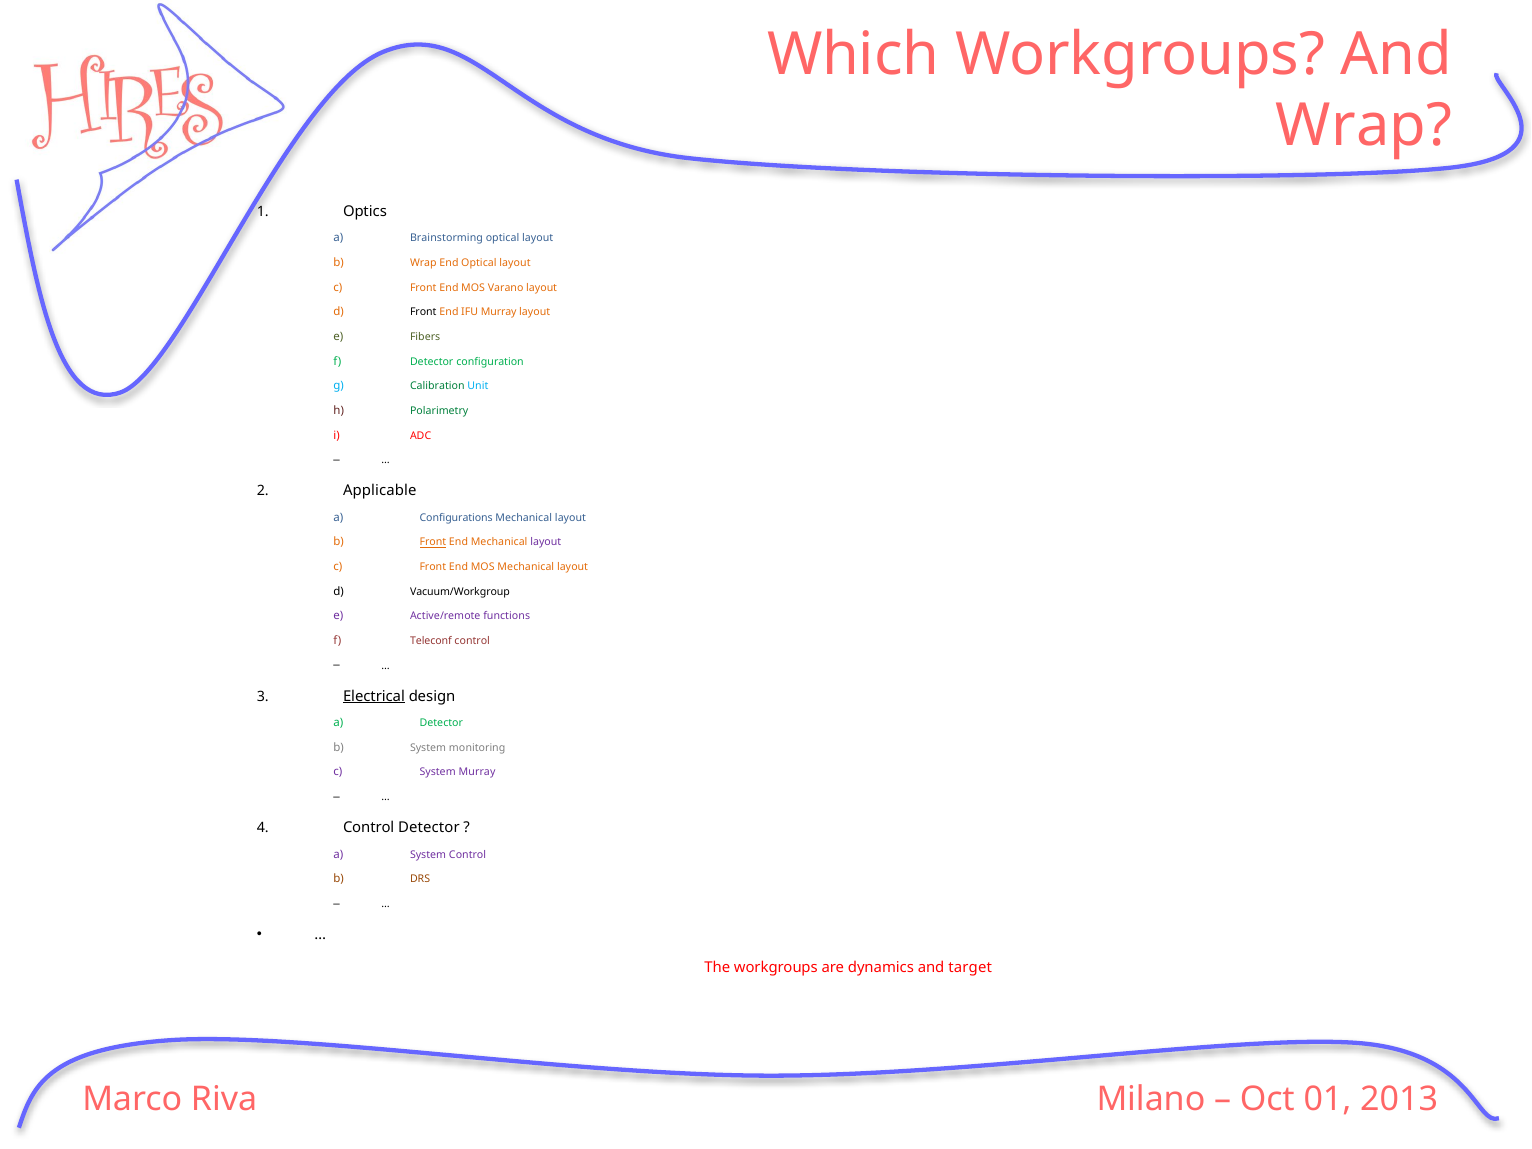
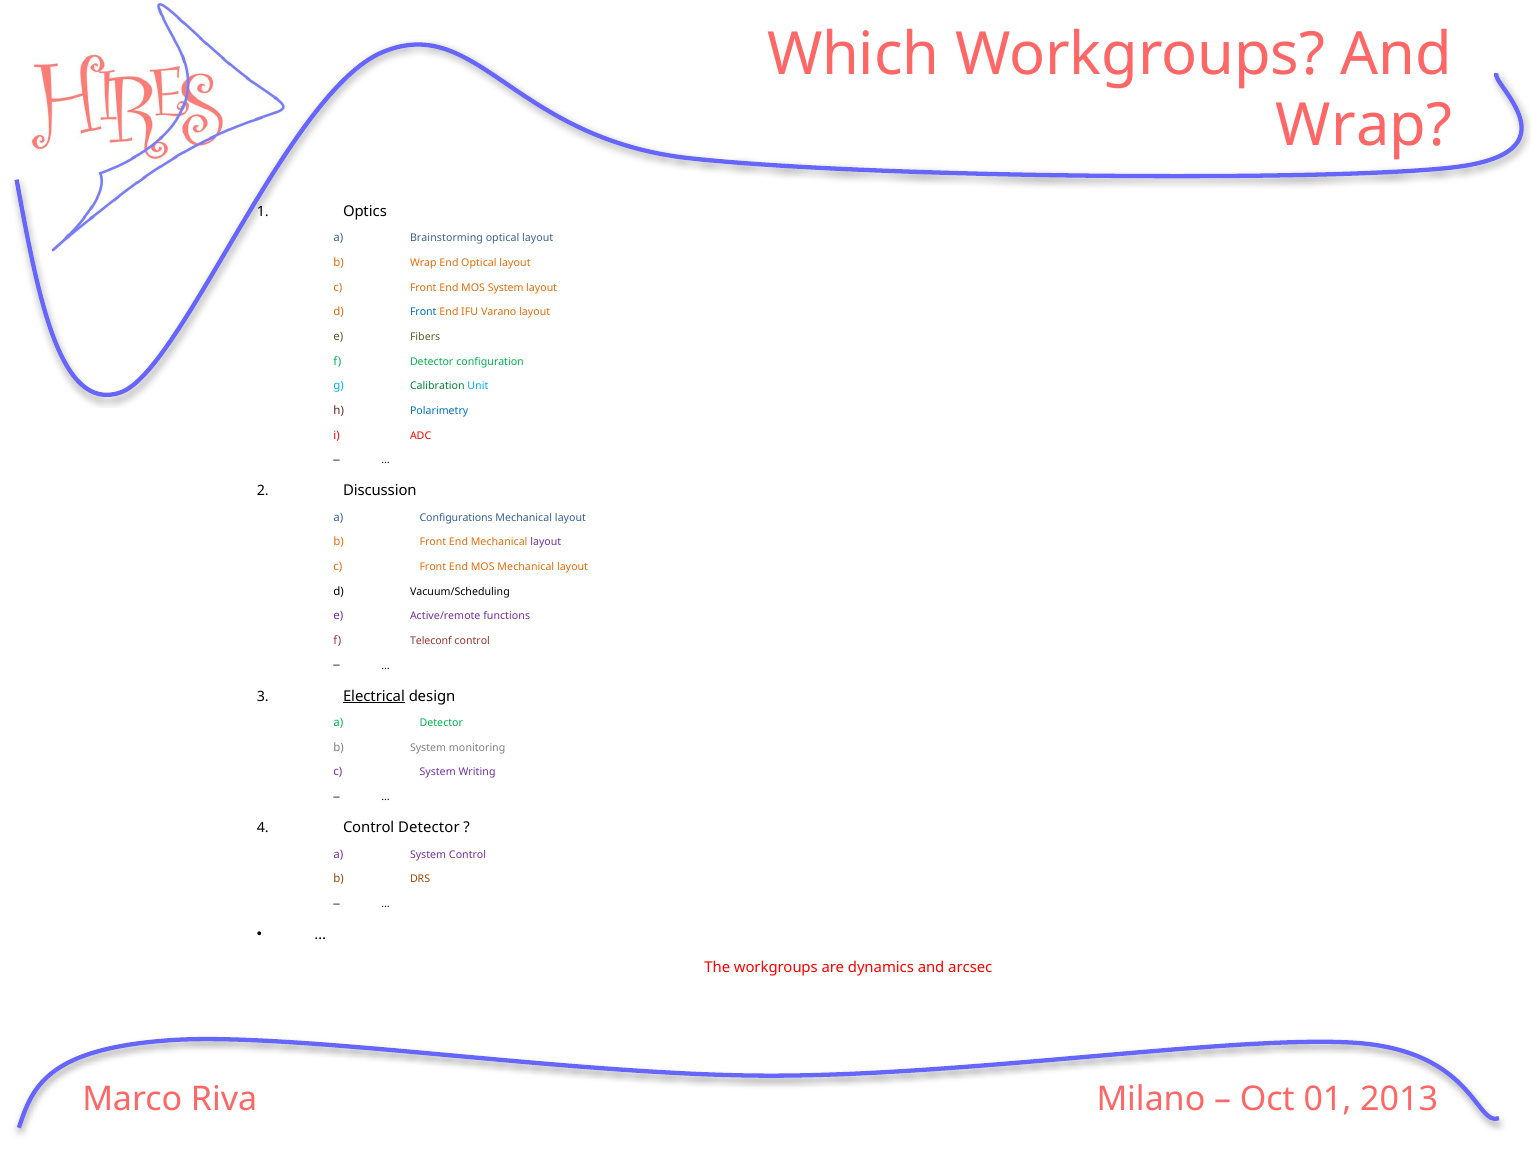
MOS Varano: Varano -> System (506, 288)
Front colour: black -> blue (423, 312)
IFU Murray: Murray -> Varano (499, 312)
Polarimetry colour: green -> blue (439, 411)
Applicable: Applicable -> Discussion (380, 491)
Front underline: present -> none (433, 542)
Vacuum/Workgroup: Vacuum/Workgroup -> Vacuum/Scheduling (460, 592)
System Murray: Murray -> Writing (477, 772)
target: target -> arcsec (970, 967)
